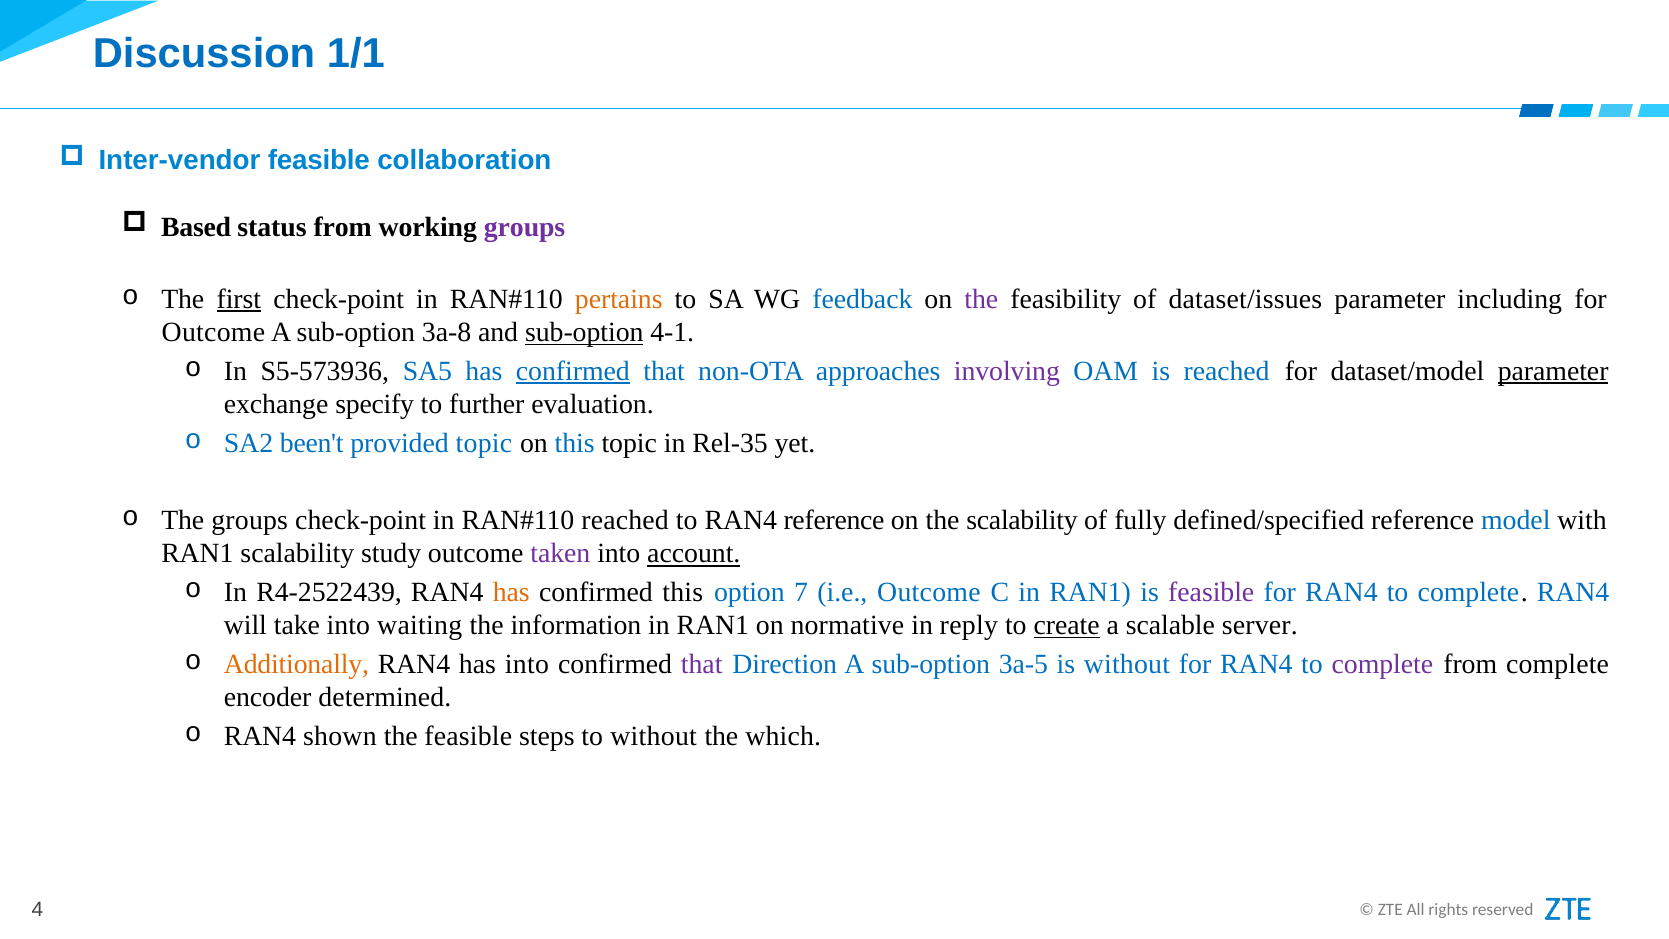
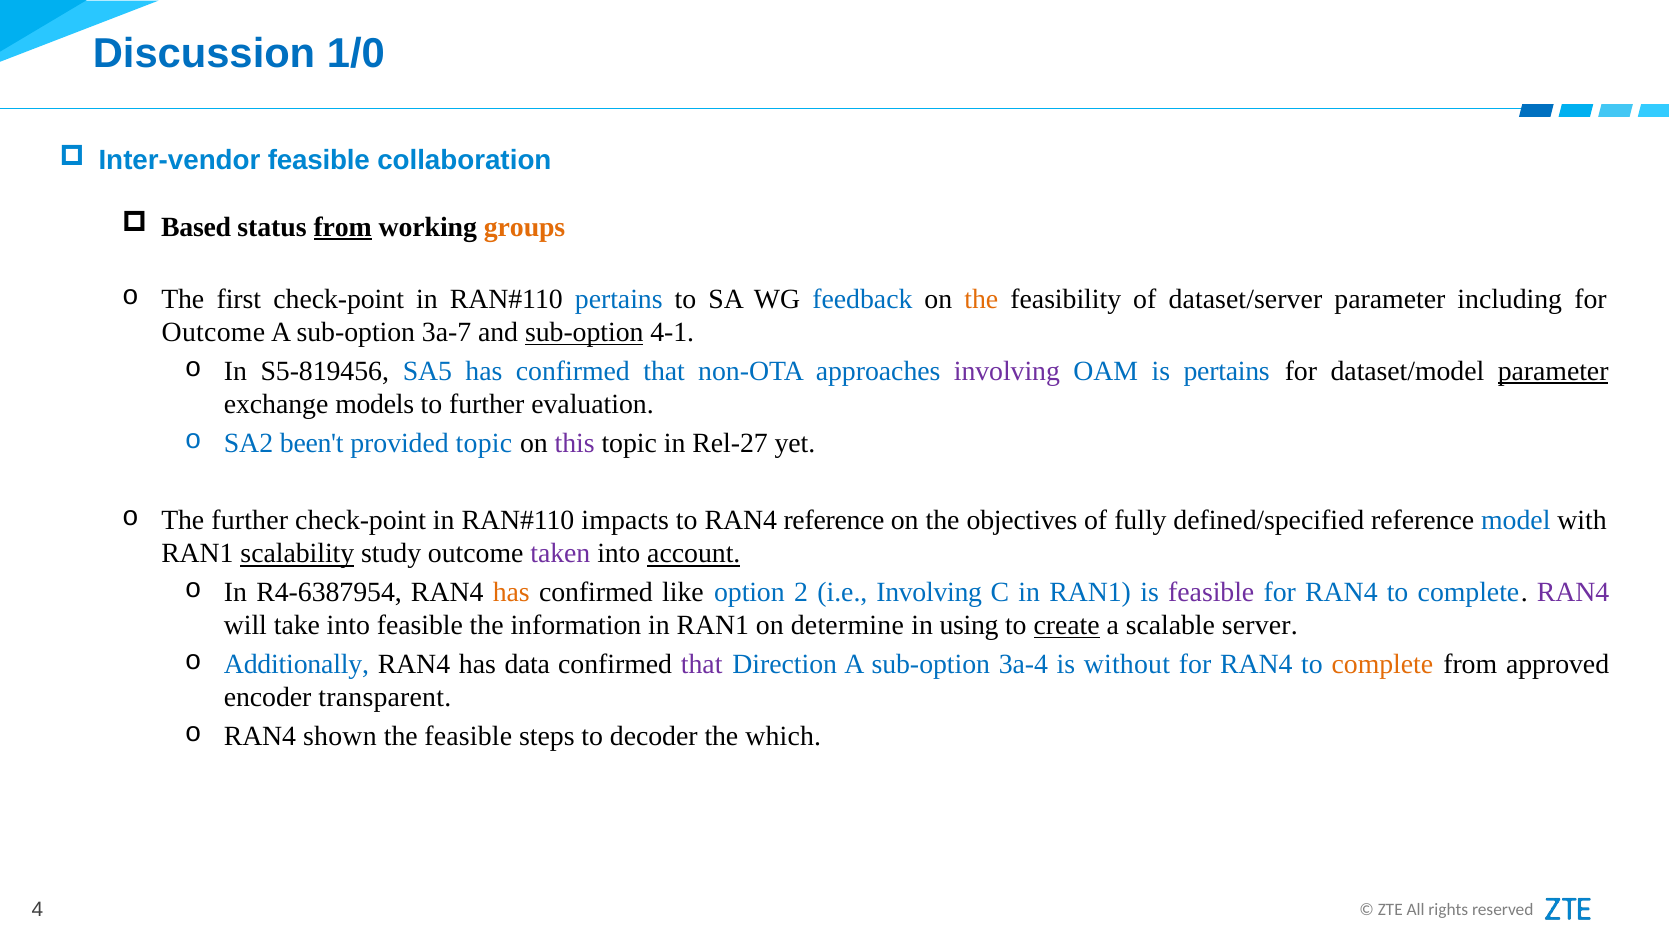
1/1: 1/1 -> 1/0 (356, 54)
from underline: none -> present (343, 227)
groups colour: purple -> orange (525, 227)
first underline: present -> none (239, 299)
pertains colour: orange -> blue (619, 299)
the colour: purple -> orange (981, 299)
dataset/issues: dataset/issues -> dataset/server (1245, 299)
3a-8: 3a-8 -> 3a-7 (447, 333)
S5-573936: S5-573936 -> S5-819456 (325, 371)
confirmed underline: present -> none (573, 371)
is reached: reached -> pertains (1227, 371)
specify: specify -> models (375, 404)
this colour: blue -> purple (575, 443)
Rel-35: Rel-35 -> Rel-27 (730, 443)
The groups: groups -> further (250, 520)
reached: reached -> impacts (625, 520)
the scalability: scalability -> objectives (1022, 520)
scalability underline: none -> present (297, 554)
R4-2522439: R4-2522439 -> R4-6387954 (329, 592)
confirmed this: this -> like (683, 592)
7: 7 -> 2 (801, 592)
i.e Outcome: Outcome -> Involving (929, 592)
RAN4 colour: blue -> purple (1573, 592)
into waiting: waiting -> feasible (420, 626)
normative: normative -> determine (847, 626)
reply: reply -> using (969, 626)
Additionally colour: orange -> blue (296, 664)
has into: into -> data (527, 664)
3a-5: 3a-5 -> 3a-4 (1023, 664)
complete colour: purple -> orange (1382, 664)
from complete: complete -> approved (1558, 664)
determined: determined -> transparent (385, 698)
to without: without -> decoder (654, 736)
